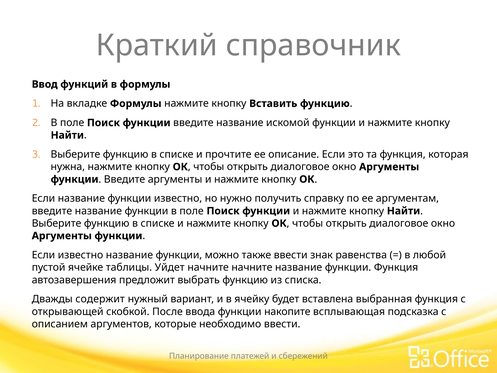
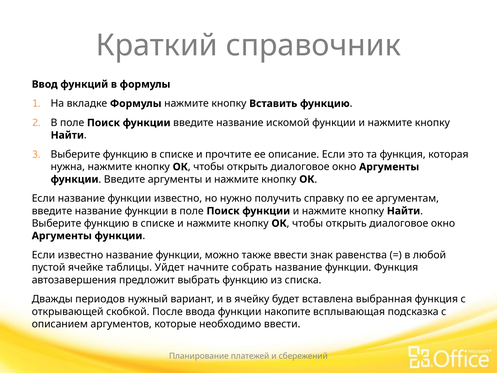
начните начните: начните -> собрать (252, 267)
содержит: содержит -> периодов (100, 299)
